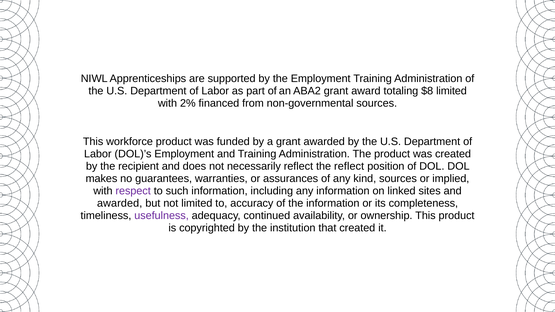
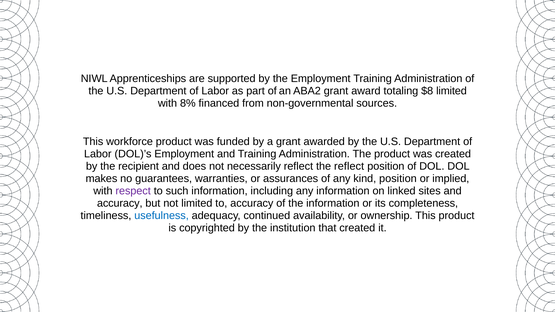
2%: 2% -> 8% (188, 103)
kind sources: sources -> position (398, 179)
awarded: awarded -> accuracy (120, 203)
usefulness colour: purple -> blue (162, 216)
